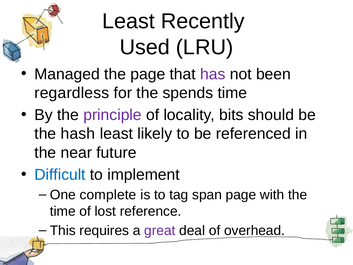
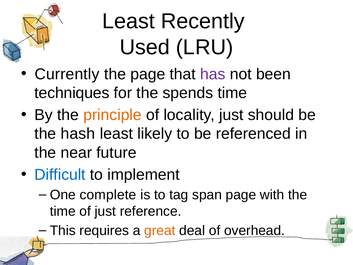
Managed: Managed -> Currently (67, 74)
regardless: regardless -> techniques (72, 93)
principle colour: purple -> orange (112, 115)
locality bits: bits -> just (231, 115)
of lost: lost -> just (105, 211)
great colour: purple -> orange (160, 230)
